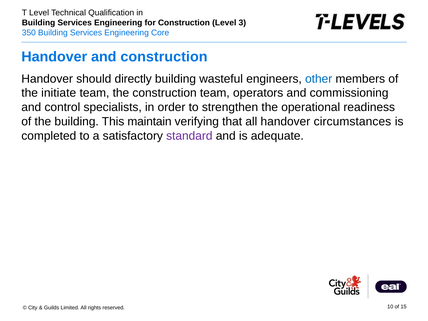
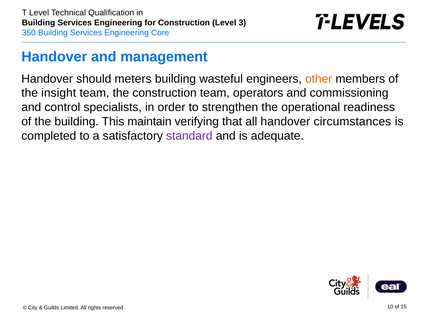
and construction: construction -> management (164, 57)
directly: directly -> meters (133, 79)
other colour: blue -> orange (319, 79)
initiate: initiate -> insight (59, 93)
